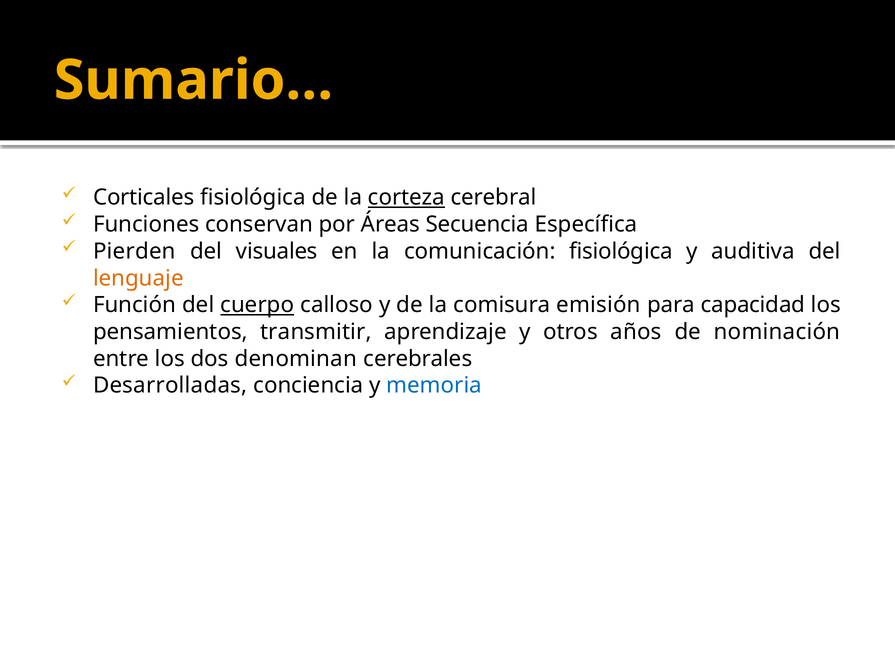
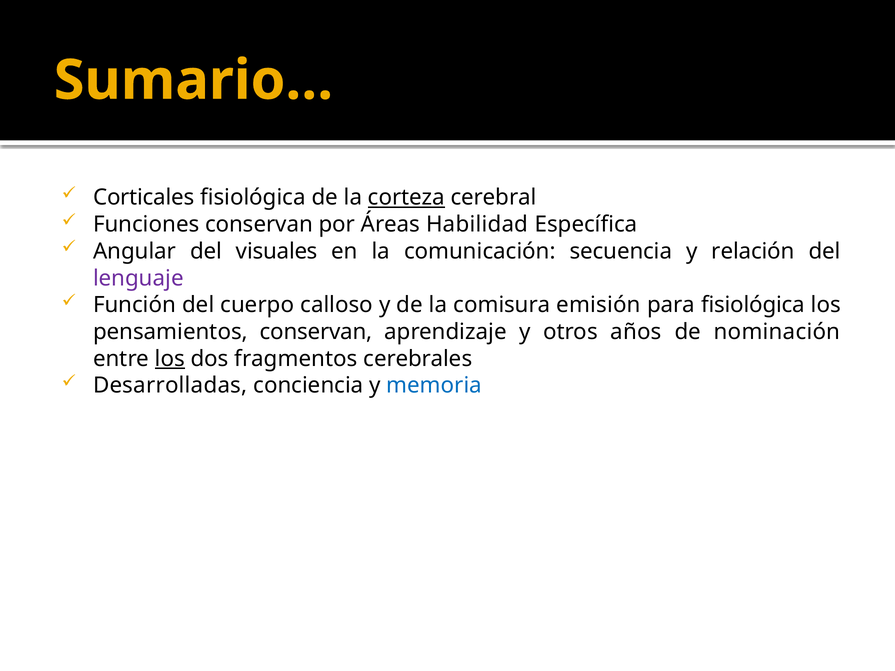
Secuencia: Secuencia -> Habilidad (477, 225)
Pierden: Pierden -> Angular (135, 251)
comunicación fisiológica: fisiológica -> secuencia (621, 251)
auditiva: auditiva -> relación (753, 251)
lenguaje colour: orange -> purple (138, 278)
cuerpo underline: present -> none (257, 305)
para capacidad: capacidad -> fisiológica (753, 305)
pensamientos transmitir: transmitir -> conservan (316, 332)
los underline: none -> present (170, 359)
denominan: denominan -> fragmentos (296, 359)
